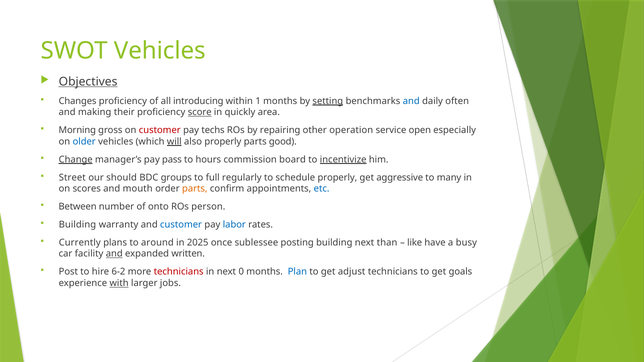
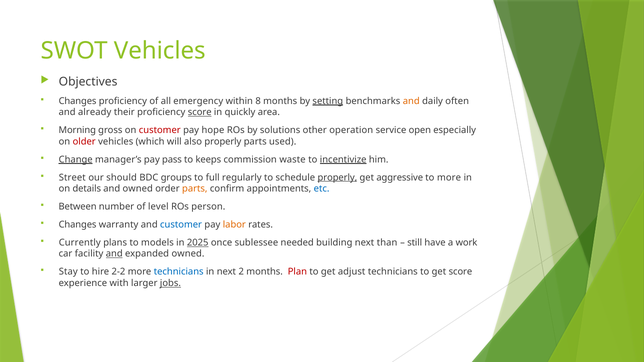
Objectives underline: present -> none (88, 82)
introducing: introducing -> emergency (198, 101)
1: 1 -> 8 (258, 101)
and colour: blue -> orange (411, 101)
making: making -> already (95, 112)
techs: techs -> hope (213, 130)
repairing: repairing -> solutions (280, 130)
older colour: blue -> red (84, 142)
will underline: present -> none (174, 142)
good: good -> used (283, 142)
hours: hours -> keeps (208, 160)
board: board -> waste (292, 160)
properly underline: none -> present (337, 178)
to many: many -> more (449, 178)
scores: scores -> details (87, 189)
and mouth: mouth -> owned (138, 189)
onto: onto -> level (158, 207)
Building: Building -> Changes (78, 225)
labor colour: blue -> orange (234, 225)
around: around -> models (157, 243)
2025 underline: none -> present (198, 243)
posting: posting -> needed (297, 243)
like: like -> still (415, 243)
busy: busy -> work (467, 243)
expanded written: written -> owned (188, 254)
Post: Post -> Stay (68, 272)
6-2: 6-2 -> 2-2 (118, 272)
technicians colour: red -> blue (179, 272)
0: 0 -> 2 (241, 272)
Plan colour: blue -> red (297, 272)
get goals: goals -> score (460, 272)
with underline: present -> none (119, 283)
jobs underline: none -> present (170, 283)
